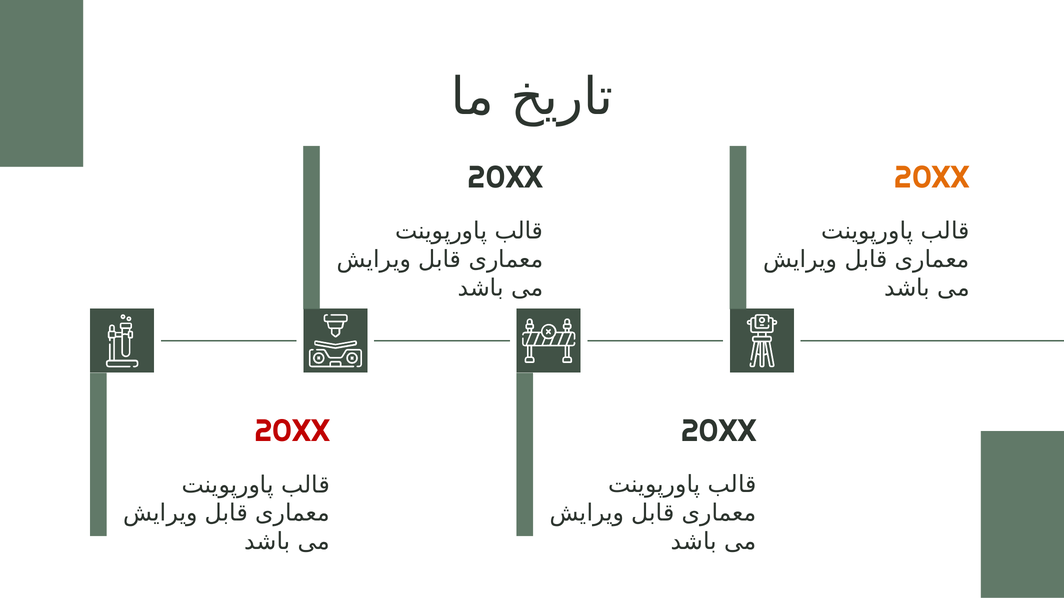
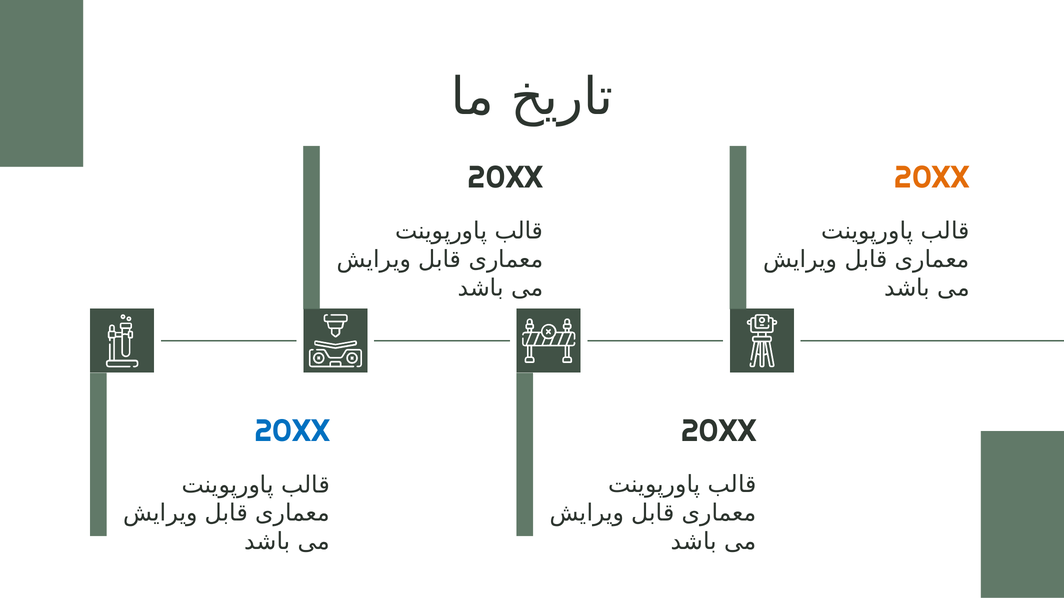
20XX colour: red -> blue (292, 431)
